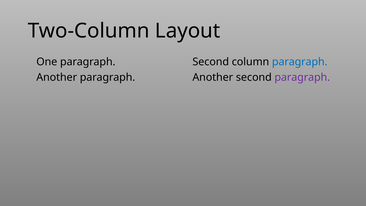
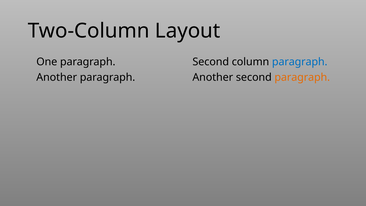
paragraph colour: purple -> orange (302, 77)
